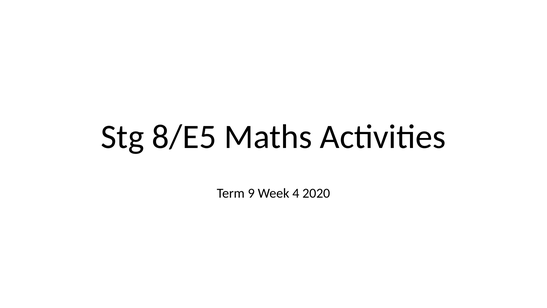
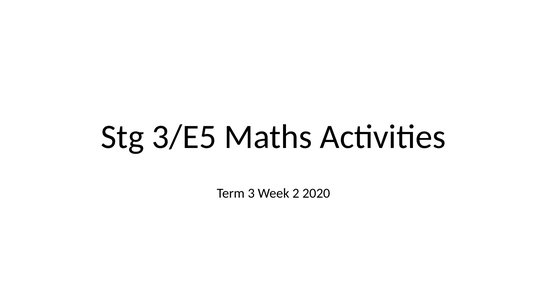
8/E5: 8/E5 -> 3/E5 (184, 137)
9: 9 -> 3 (251, 193)
4: 4 -> 2 (296, 193)
